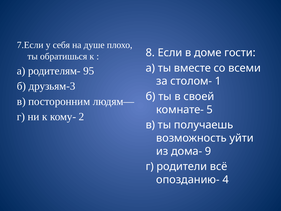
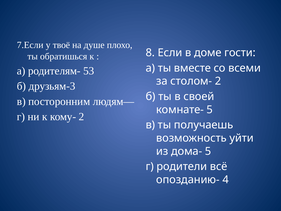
себя: себя -> твоё (61, 45)
95: 95 -> 53 (89, 71)
столом- 1: 1 -> 2 (218, 81)
дома- 9: 9 -> 5 (208, 151)
